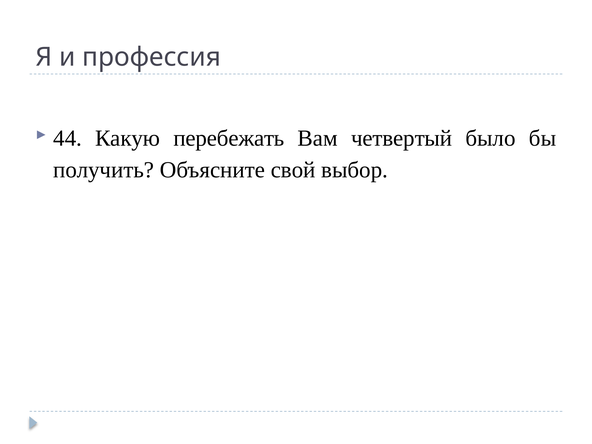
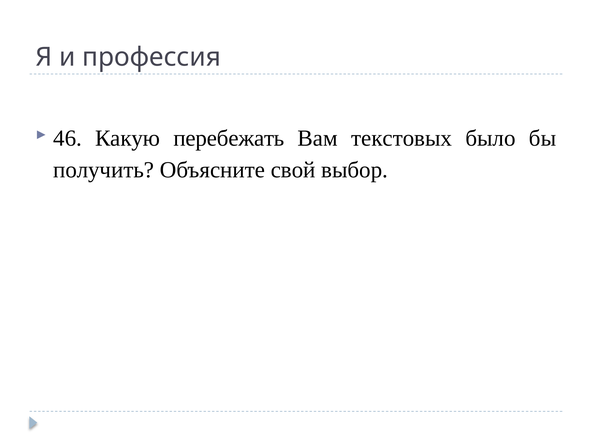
44: 44 -> 46 (68, 138)
четвертый: четвертый -> текстовых (402, 138)
